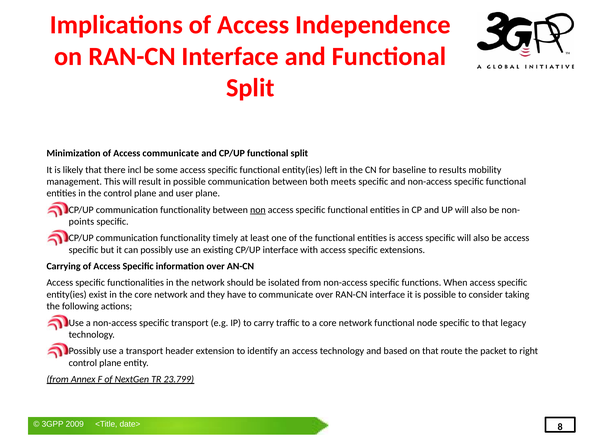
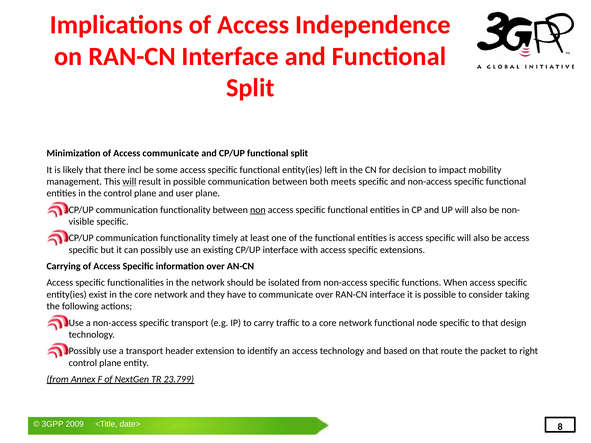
baseline: baseline -> decision (409, 170)
results: results -> impact (453, 170)
will underline: none -> present (129, 182)
points: points -> visible (81, 222)
legacy: legacy -> design (513, 323)
